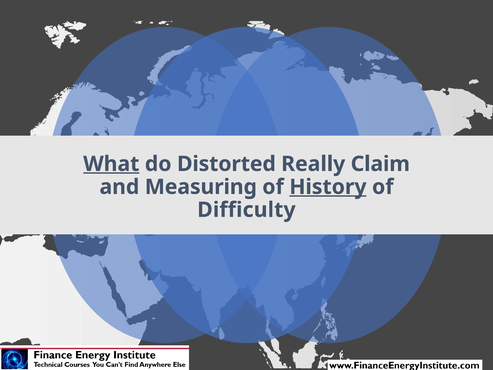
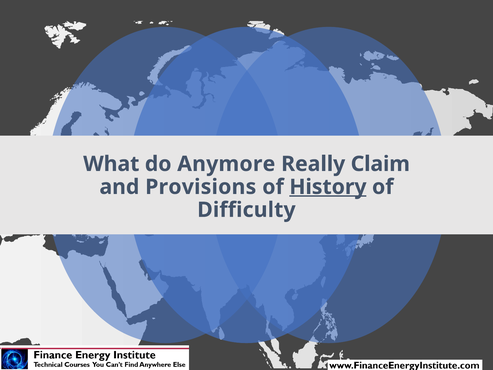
What underline: present -> none (111, 164)
Distorted: Distorted -> Anymore (226, 164)
Measuring: Measuring -> Provisions (201, 187)
